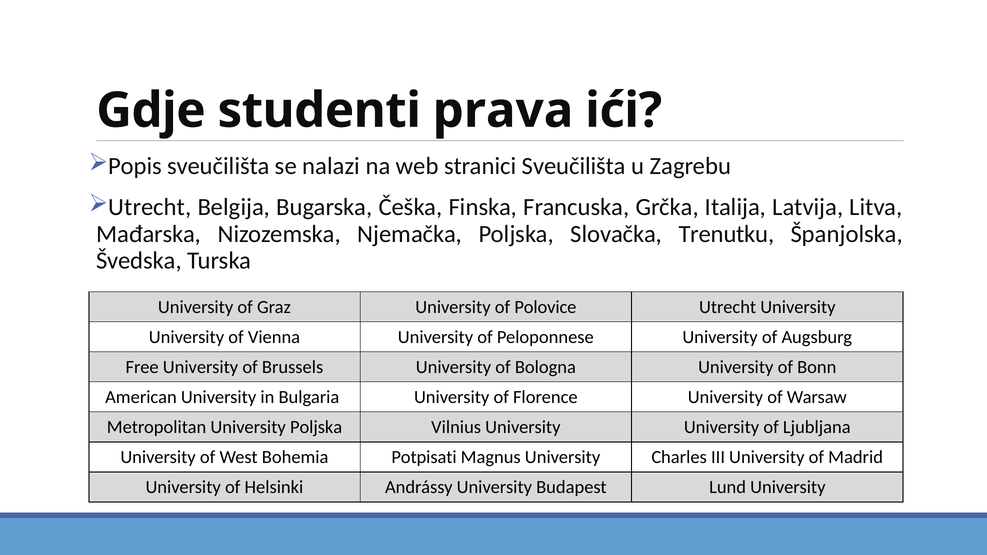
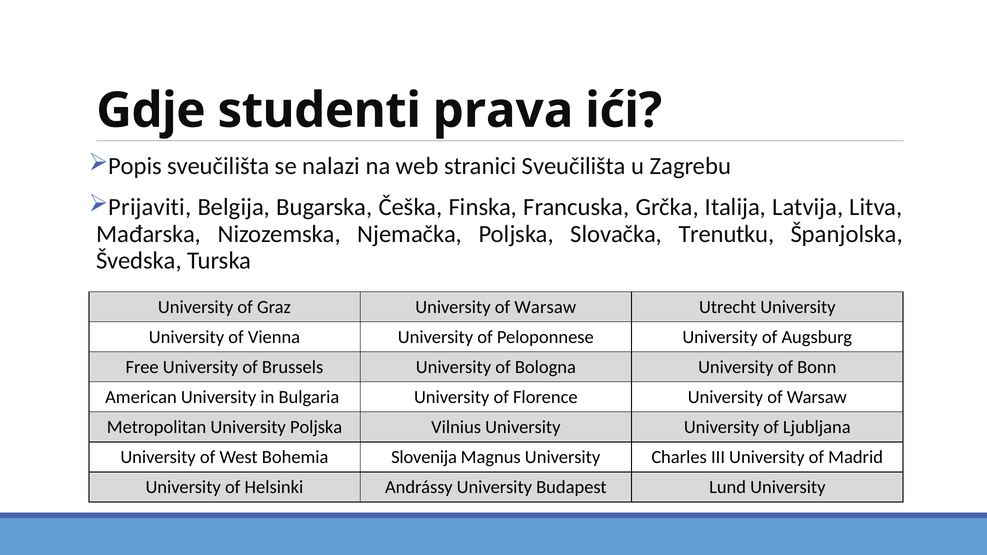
Utrecht: Utrecht -> Prijaviti (150, 207)
Graz University of Polovice: Polovice -> Warsaw (545, 307)
Potpisati: Potpisati -> Slovenija (424, 457)
